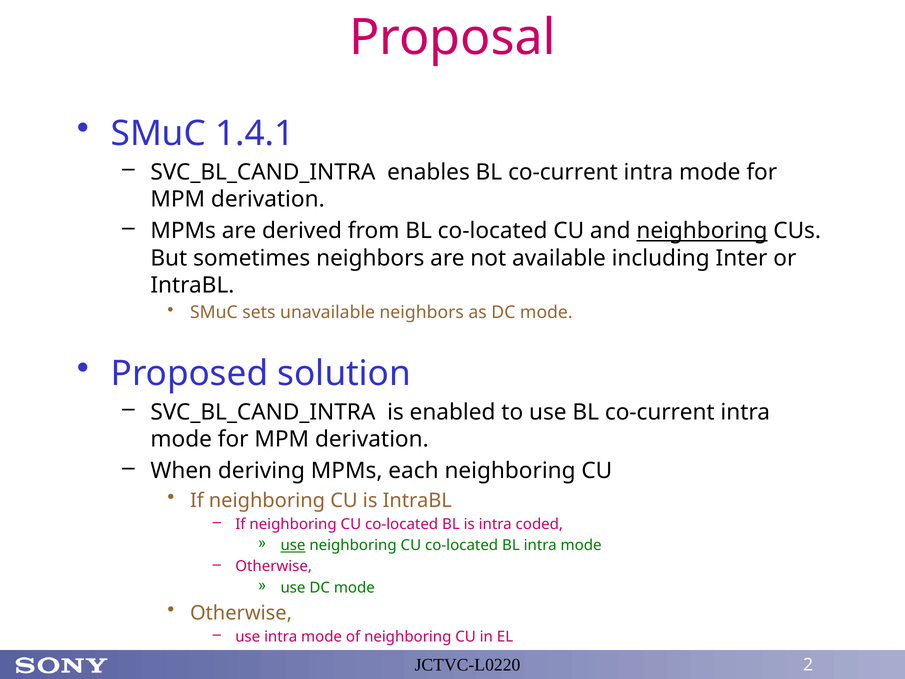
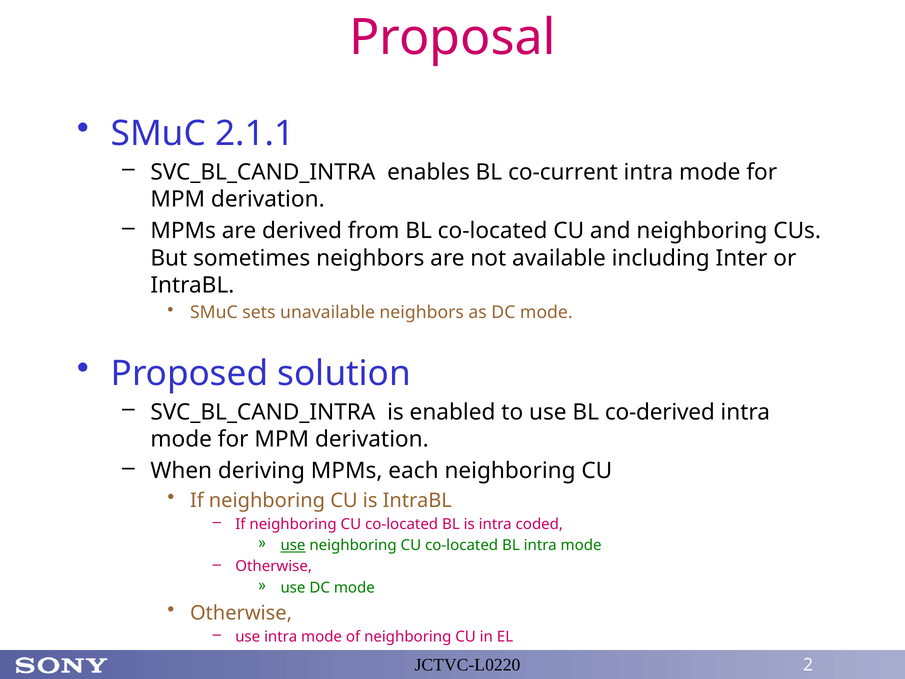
1.4.1: 1.4.1 -> 2.1.1 (255, 134)
neighboring underline: present -> none (702, 231)
use BL co-current: co-current -> co-derived (660, 412)
